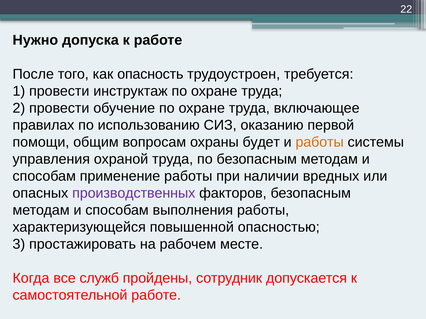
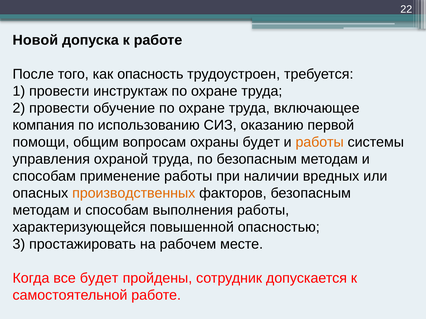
Нужно: Нужно -> Новой (35, 40)
правилах: правилах -> компания (43, 125)
производственных colour: purple -> orange (134, 194)
все служб: служб -> будет (99, 279)
